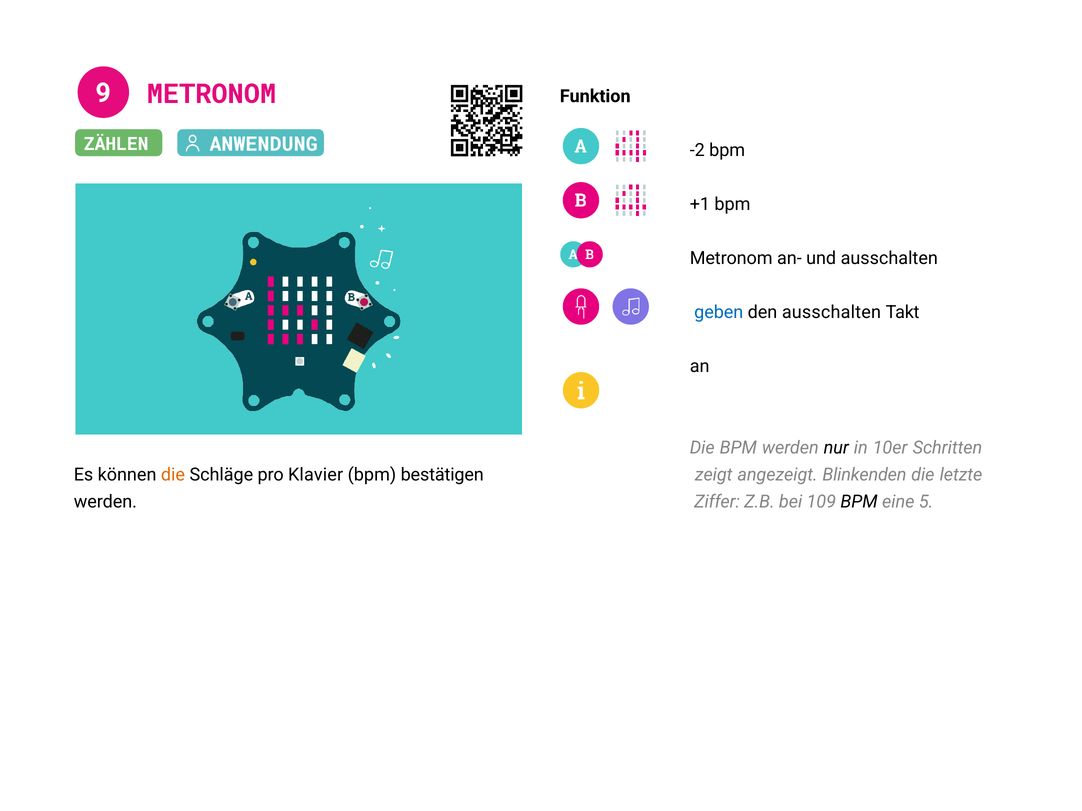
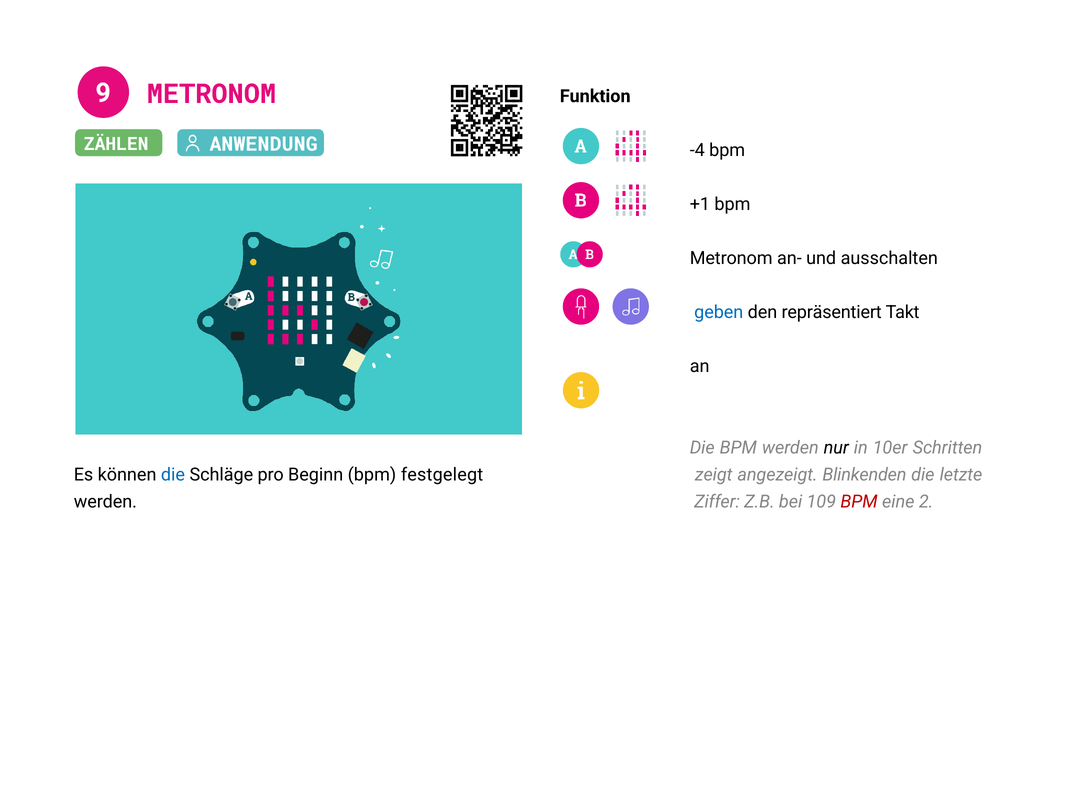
-2: -2 -> -4 (697, 150)
den ausschalten: ausschalten -> repräsentiert (832, 313)
die colour: orange -> blue (173, 475)
Klavier: Klavier -> Beginn (316, 475)
bestätigen: bestätigen -> festgelegt (442, 475)
BPM colour: black -> red (859, 502)
5: 5 -> 2 (926, 502)
